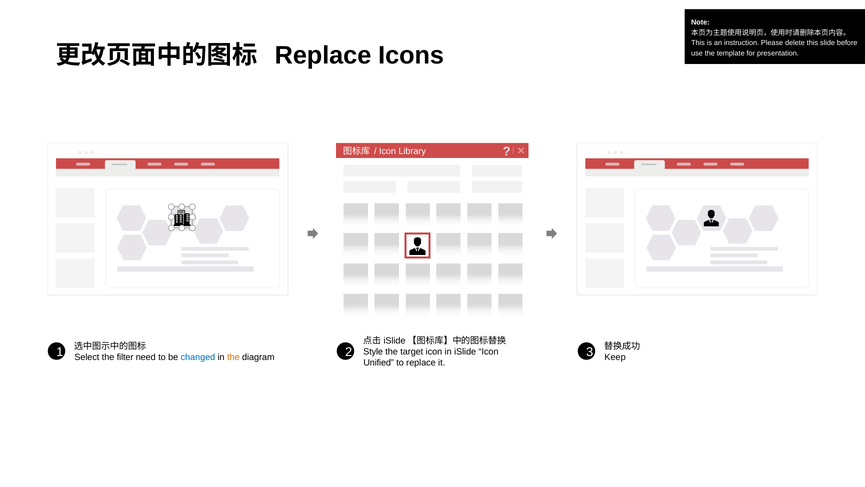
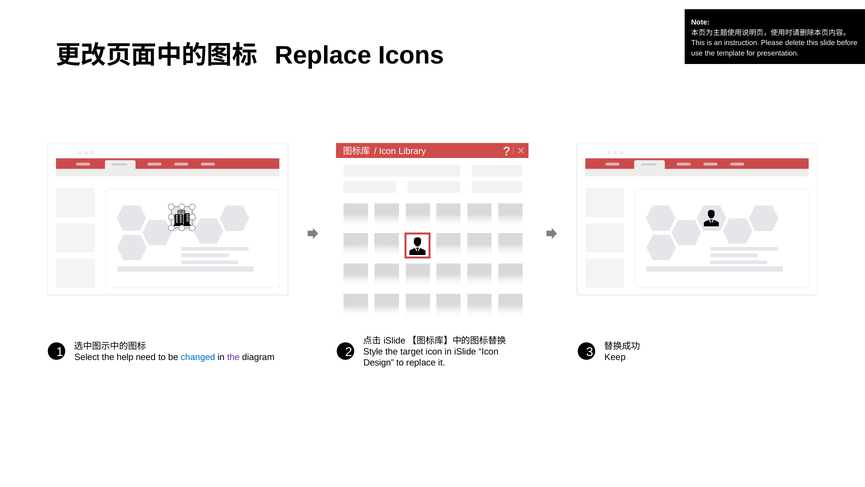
filter: filter -> help (125, 357)
the colour: orange -> purple (233, 357)
Unified: Unified -> Design (379, 362)
